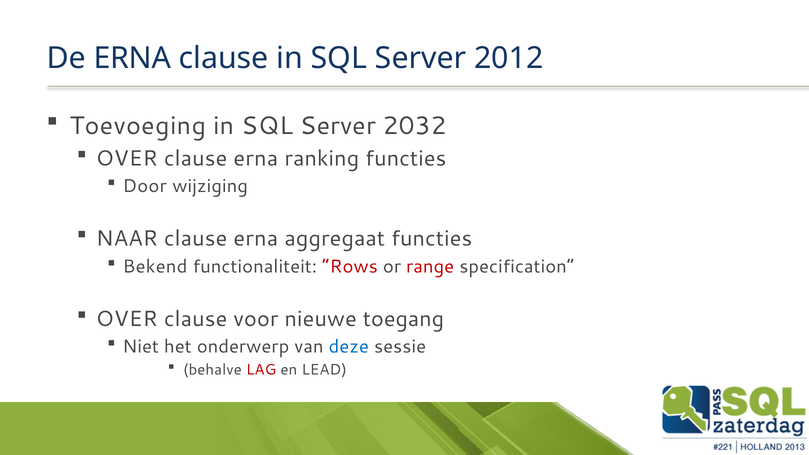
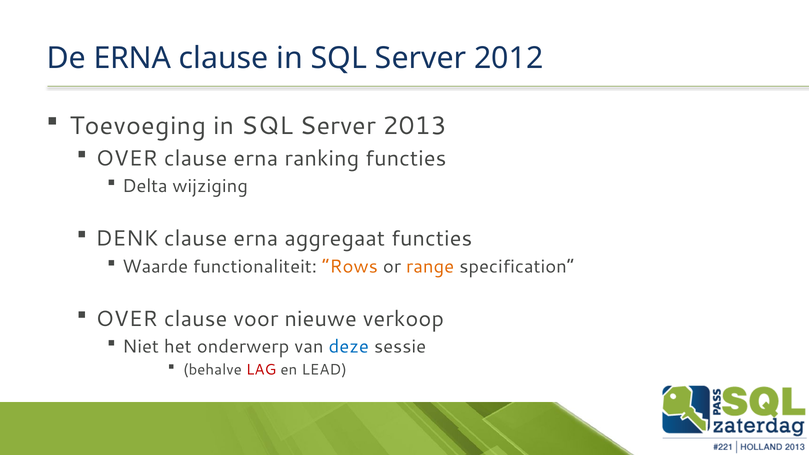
2032: 2032 -> 2013 (415, 126)
Door: Door -> Delta (145, 186)
NAAR: NAAR -> DENK (127, 239)
Bekend: Bekend -> Waarde (155, 267)
Rows colour: red -> orange (350, 267)
range colour: red -> orange (430, 267)
toegang: toegang -> verkoop (403, 319)
